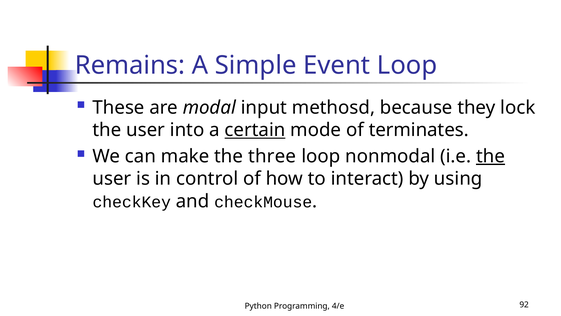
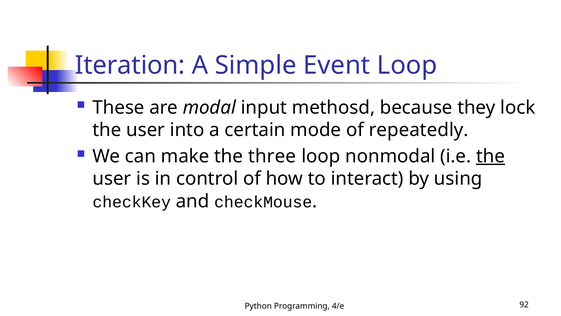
Remains: Remains -> Iteration (130, 65)
certain underline: present -> none (255, 130)
terminates: terminates -> repeatedly (419, 130)
